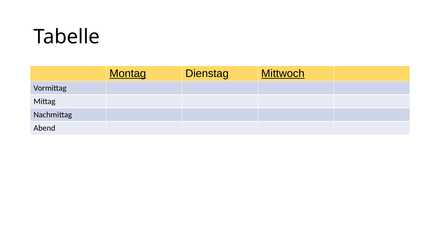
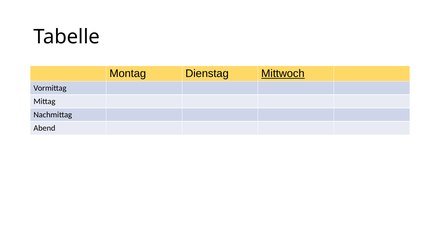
Montag underline: present -> none (128, 74)
